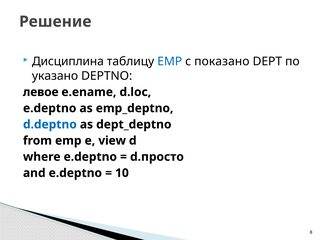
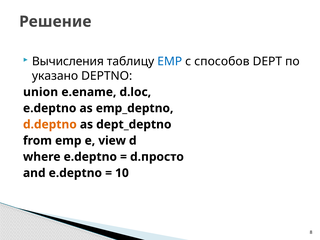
Дисциплина: Дисциплина -> Вычисления (68, 61)
показано: показано -> способов (222, 61)
левое: левое -> union (41, 92)
d.deptno colour: blue -> orange (50, 124)
